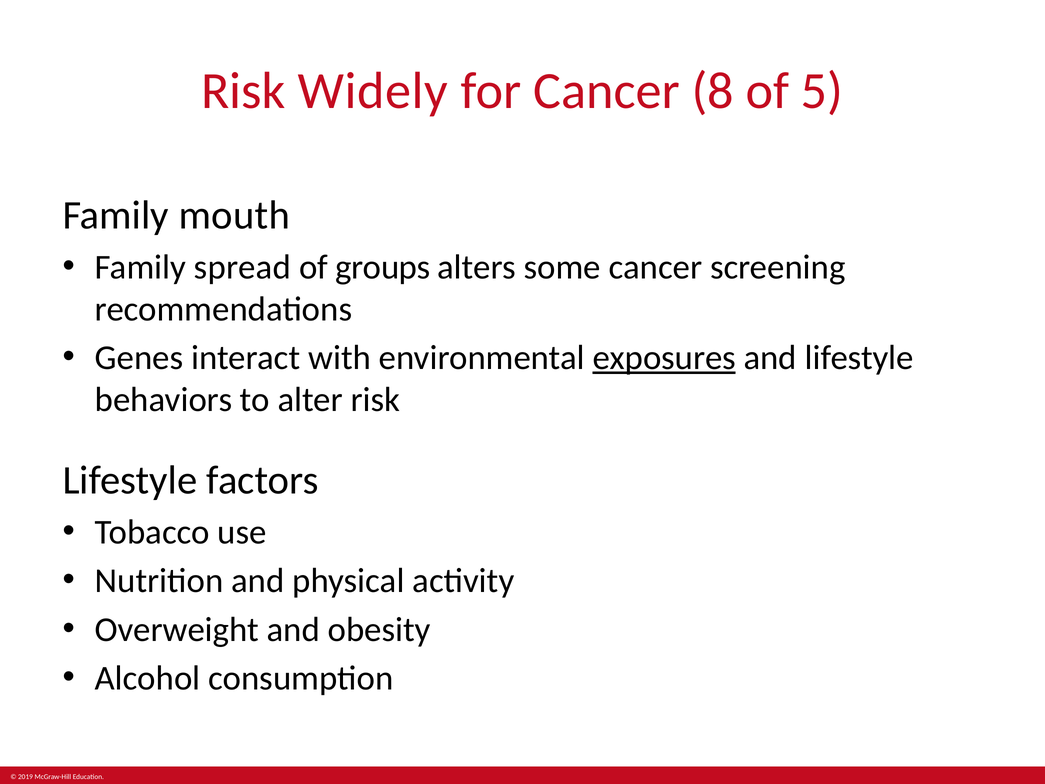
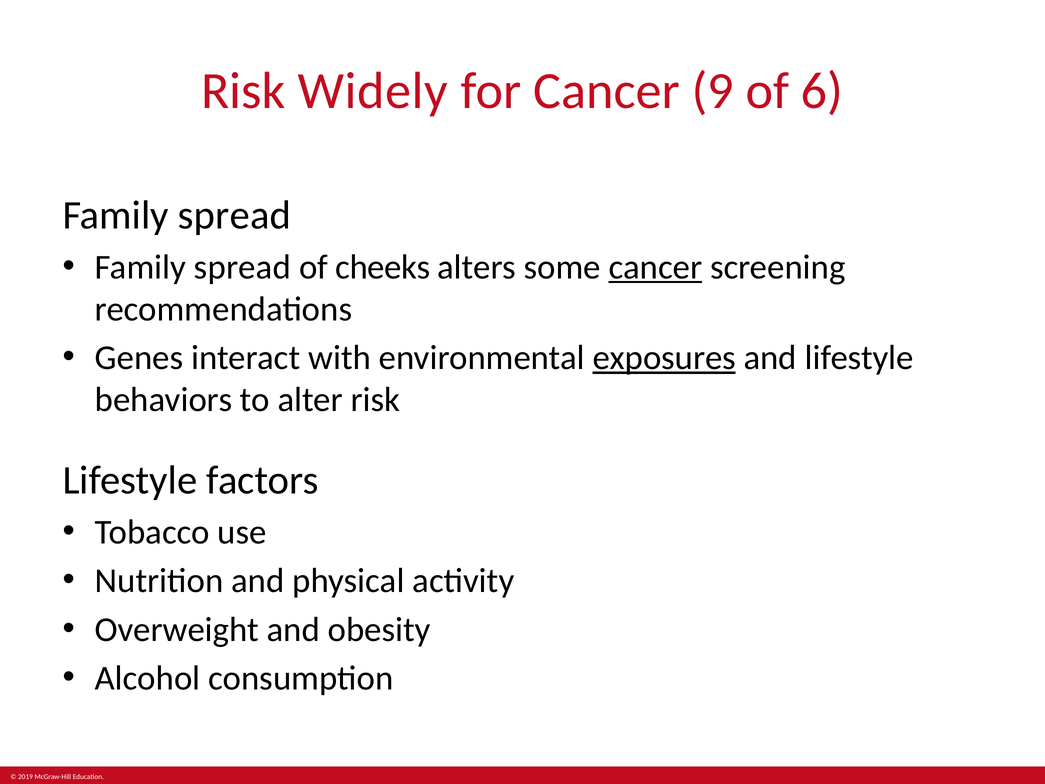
8: 8 -> 9 (713, 91)
5: 5 -> 6 (822, 91)
mouth: mouth -> spread (235, 215)
groups: groups -> cheeks (383, 267)
cancer underline: none -> present (655, 267)
